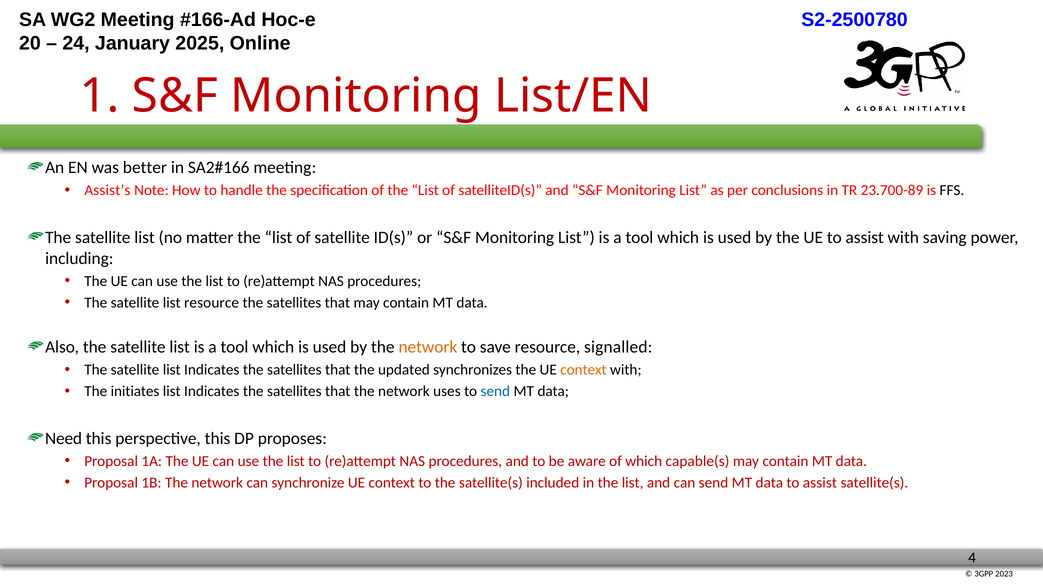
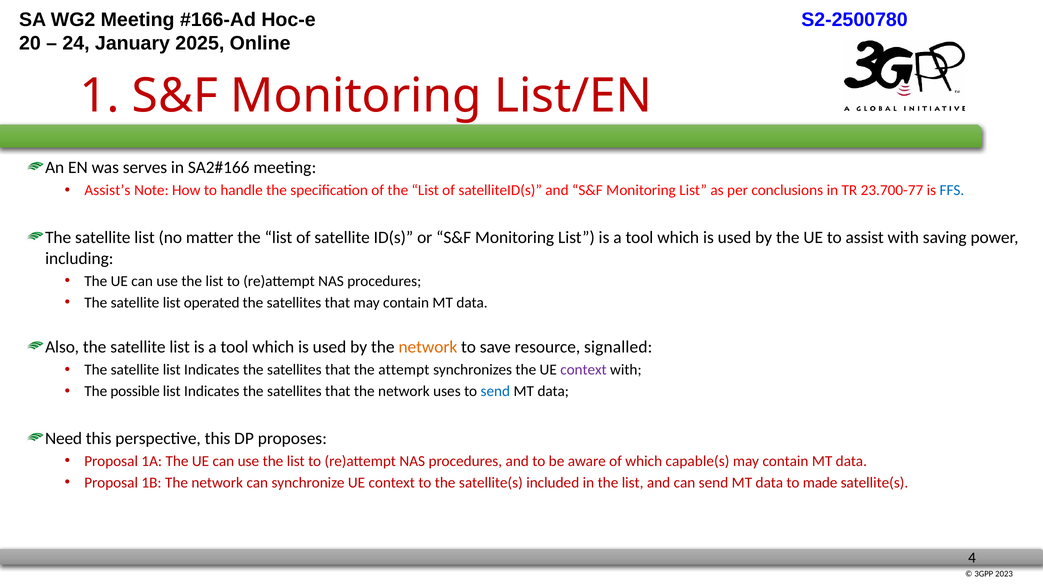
better: better -> serves (145, 168)
23.700-89: 23.700-89 -> 23.700-77 (892, 190)
FFS colour: black -> blue (952, 190)
list resource: resource -> operated (212, 302)
updated: updated -> attempt (404, 370)
context colour: orange -> purple (583, 370)
initiates: initiates -> possible (135, 391)
data to assist: assist -> made (820, 482)
